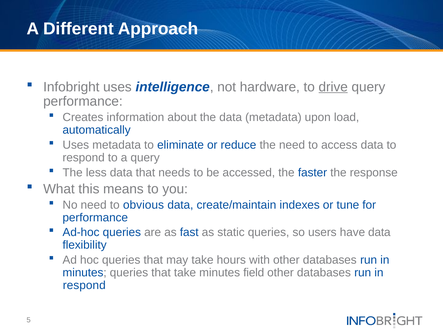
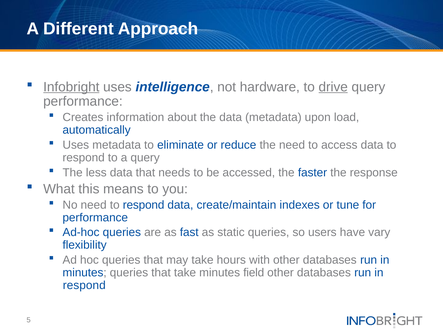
Infobright underline: none -> present (71, 87)
need to obvious: obvious -> respond (144, 205)
have data: data -> vary (379, 233)
